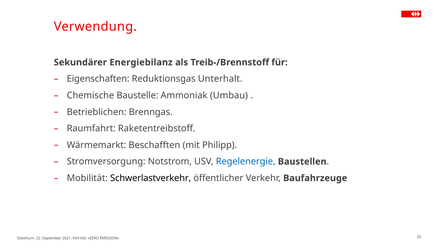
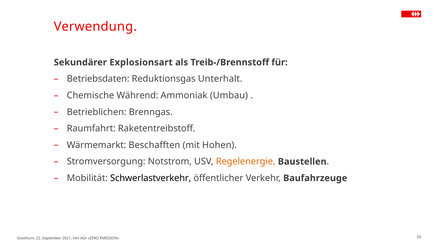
Energiebilanz: Energiebilanz -> Explosionsart (141, 62)
Eigenschaften: Eigenschaften -> Betriebsdaten (98, 79)
Baustelle: Baustelle -> Während (137, 95)
Philipp: Philipp -> Hohen (220, 145)
Regelenergie colour: blue -> orange (246, 162)
